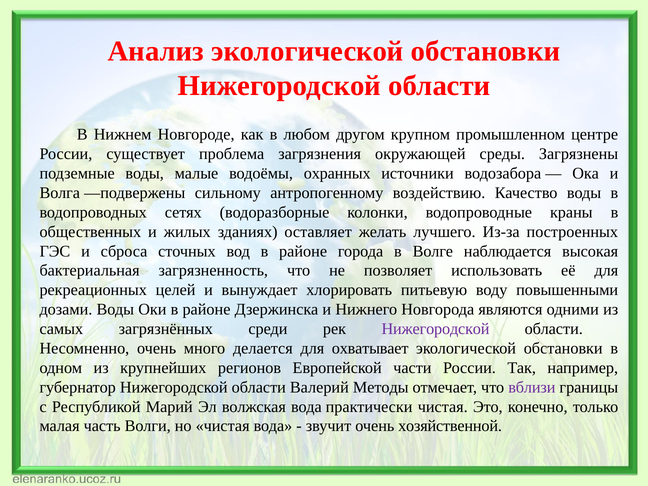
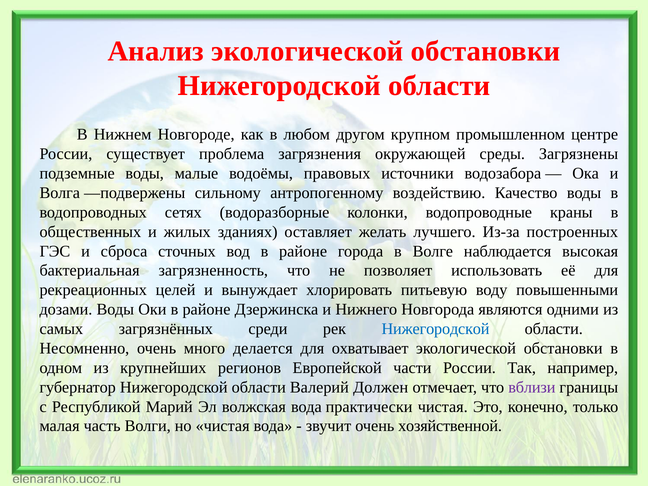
охранных: охранных -> правовых (337, 173)
Нижегородской colour: purple -> blue (435, 329)
Методы: Методы -> Должен (381, 387)
